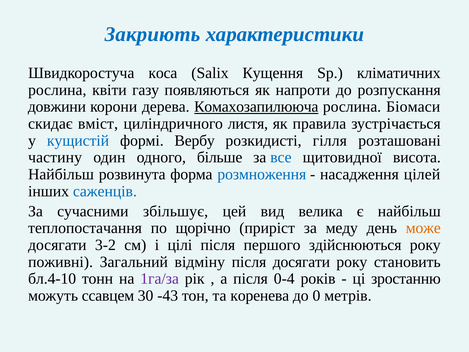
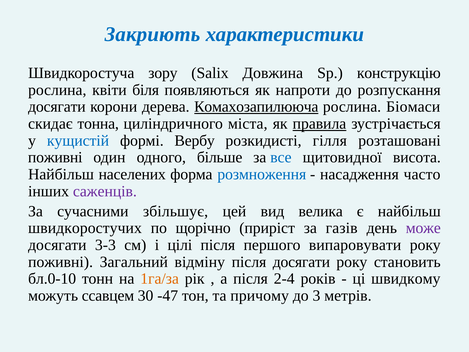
коса: коса -> зору (163, 73)
Кущення: Кущення -> Довжина (273, 73)
кліматичних: кліматичних -> конструкцію (399, 73)
газу: газу -> біля (146, 90)
довжини: довжини -> досягати (57, 107)
вміст: вміст -> тонна (98, 124)
листя: листя -> міста (248, 124)
правила underline: none -> present (319, 124)
частину: частину -> поживні (55, 157)
розвинута: розвинута -> населених (132, 174)
цілей: цілей -> часто (422, 174)
саженців colour: blue -> purple (105, 191)
теплопостачання: теплопостачання -> швидкоростучих (85, 228)
меду: меду -> газів (342, 228)
може colour: orange -> purple (423, 228)
3-2: 3-2 -> 3-3 (105, 245)
здійснюються: здійснюються -> випаровувати (355, 245)
бл.4-10: бл.4-10 -> бл.0-10 (52, 279)
1га/за colour: purple -> orange (160, 279)
0-4: 0-4 -> 2-4 (284, 279)
зростанню: зростанню -> швидкому (406, 279)
-43: -43 -> -47 (168, 295)
коренева: коренева -> причому (260, 295)
0: 0 -> 3 (316, 295)
